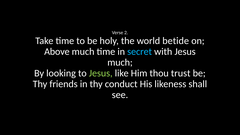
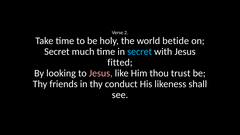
Above: Above -> Secret (57, 52)
much: much -> fitted (120, 62)
Jesus colour: light green -> pink (101, 73)
